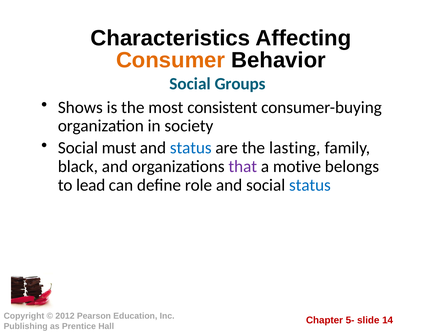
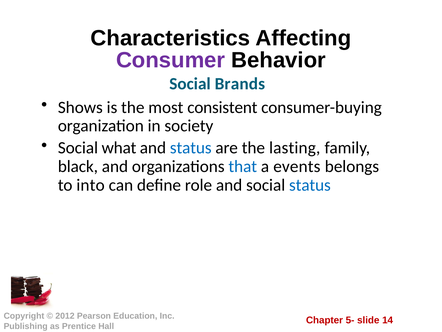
Consumer colour: orange -> purple (171, 60)
Groups: Groups -> Brands (240, 84)
must: must -> what (119, 148)
that colour: purple -> blue (243, 166)
motive: motive -> events (297, 166)
lead: lead -> into (91, 185)
